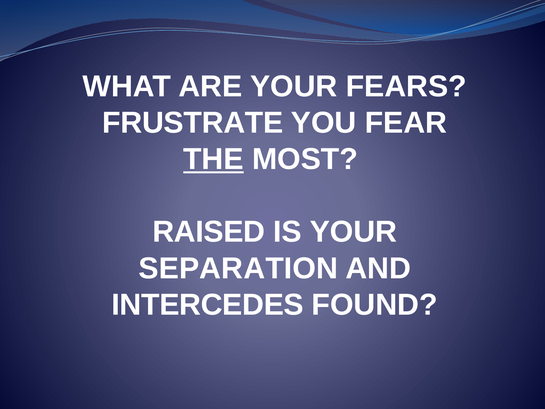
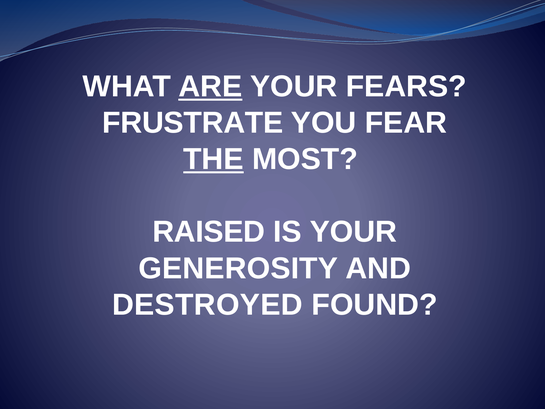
ARE underline: none -> present (210, 87)
SEPARATION: SEPARATION -> GENEROSITY (238, 268)
INTERCEDES: INTERCEDES -> DESTROYED (207, 304)
